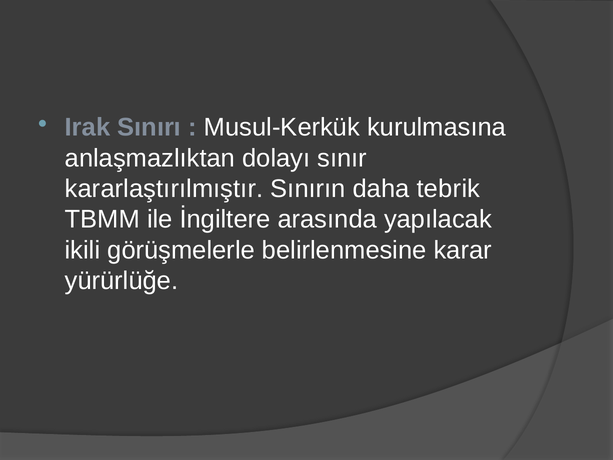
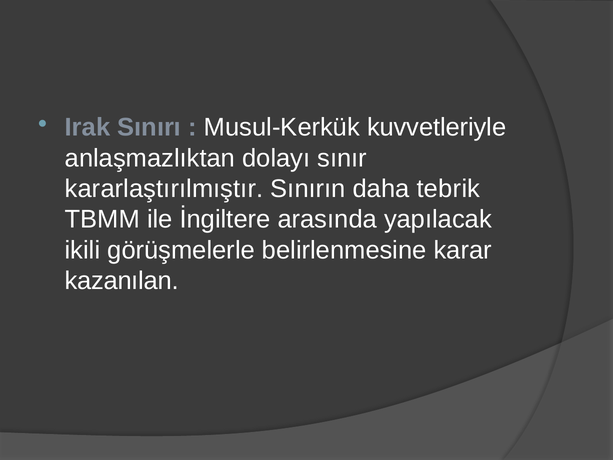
kurulmasına: kurulmasına -> kuvvetleriyle (437, 127)
yürürlüğe: yürürlüğe -> kazanılan (122, 281)
